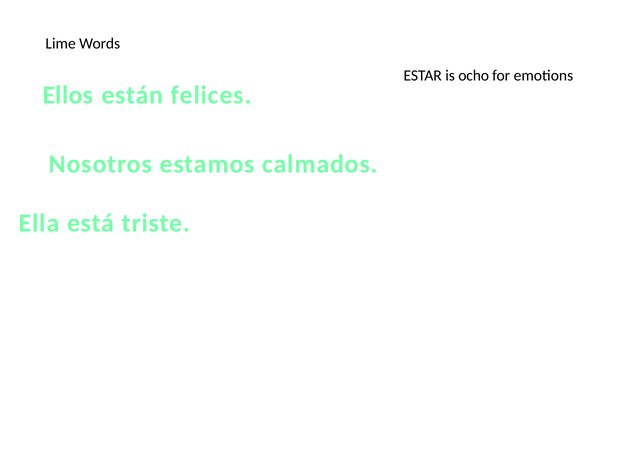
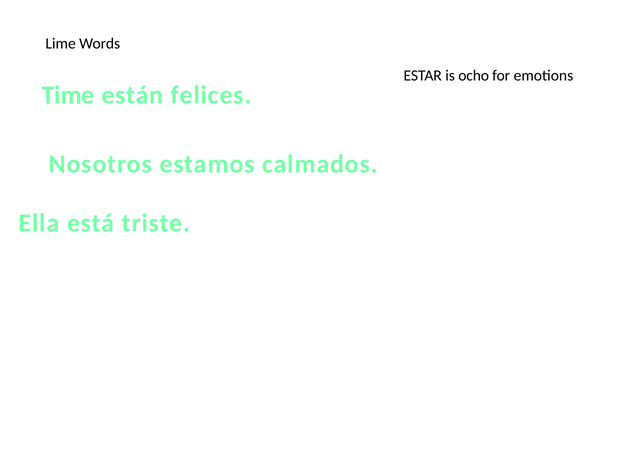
Ellos: Ellos -> Time (68, 95)
